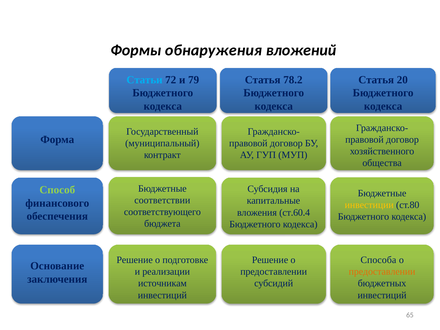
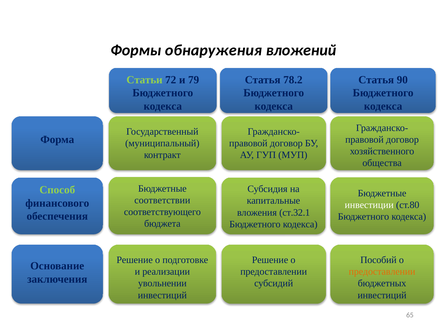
Статьи colour: light blue -> light green (145, 80)
20: 20 -> 90 (402, 80)
инвестиции colour: yellow -> white (369, 205)
ст.60.4: ст.60.4 -> ст.32.1 (295, 212)
Способа: Способа -> Пособий (378, 260)
источникам: источникам -> увольнении (162, 283)
